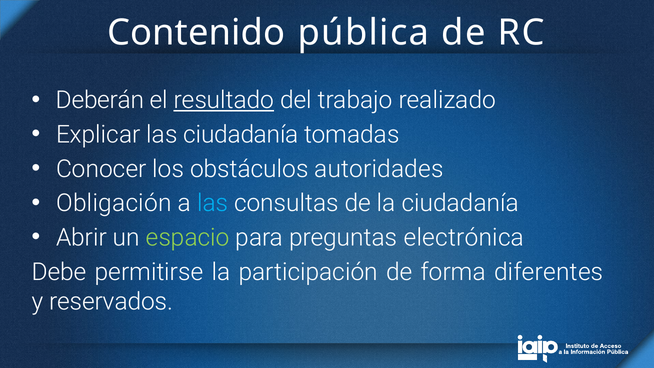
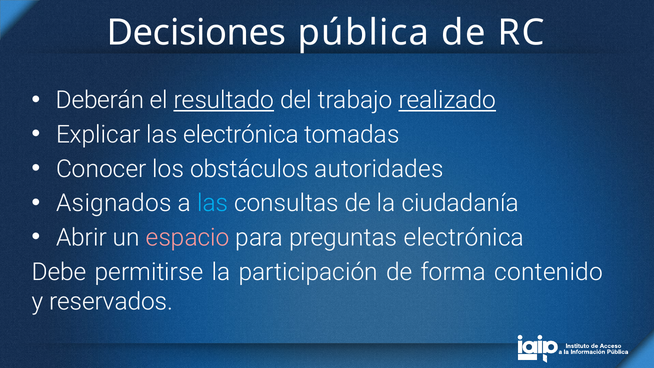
Contenido: Contenido -> Decisiones (196, 33)
realizado underline: none -> present (447, 100)
las ciudadanía: ciudadanía -> electrónica (241, 135)
Obligación: Obligación -> Asignados (114, 203)
espacio colour: light green -> pink (188, 238)
diferentes: diferentes -> contenido (549, 272)
